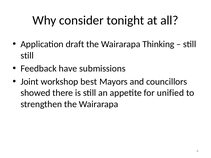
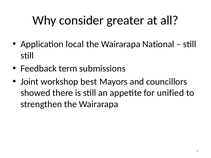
tonight: tonight -> greater (125, 20)
draft: draft -> local (75, 44)
Thinking: Thinking -> National (158, 44)
have: have -> term (68, 69)
